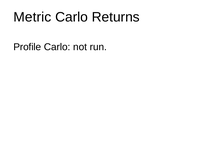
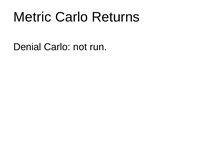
Profile: Profile -> Denial (27, 47)
